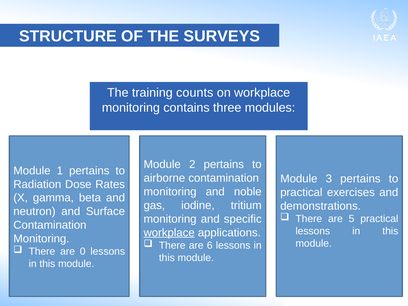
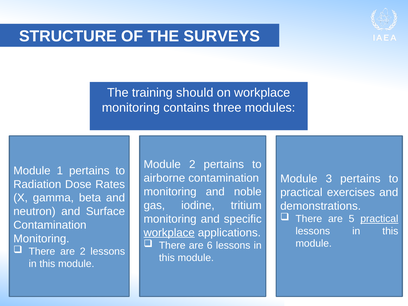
counts: counts -> should (195, 93)
practical underline: none -> present (379, 219)
are 0: 0 -> 2 (83, 252)
